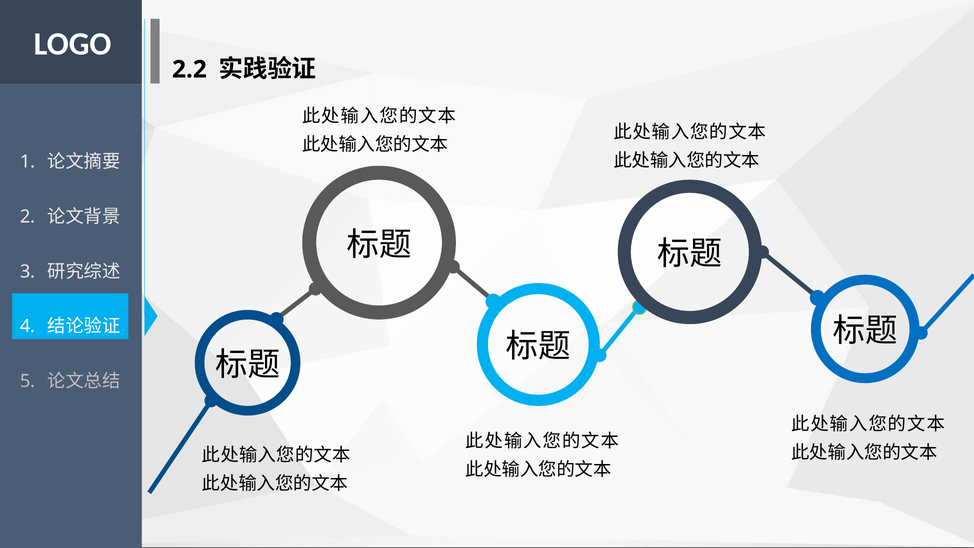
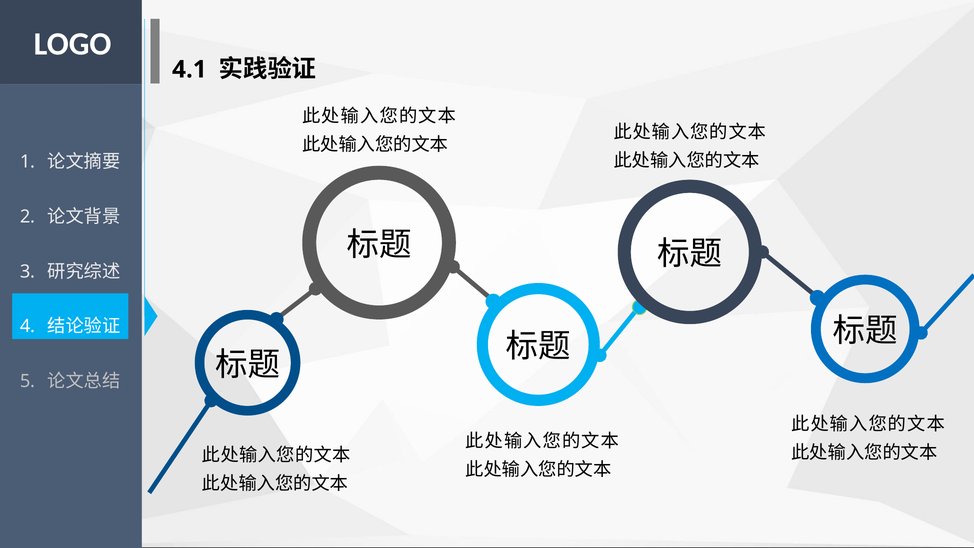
2.2: 2.2 -> 4.1 (189, 69)
